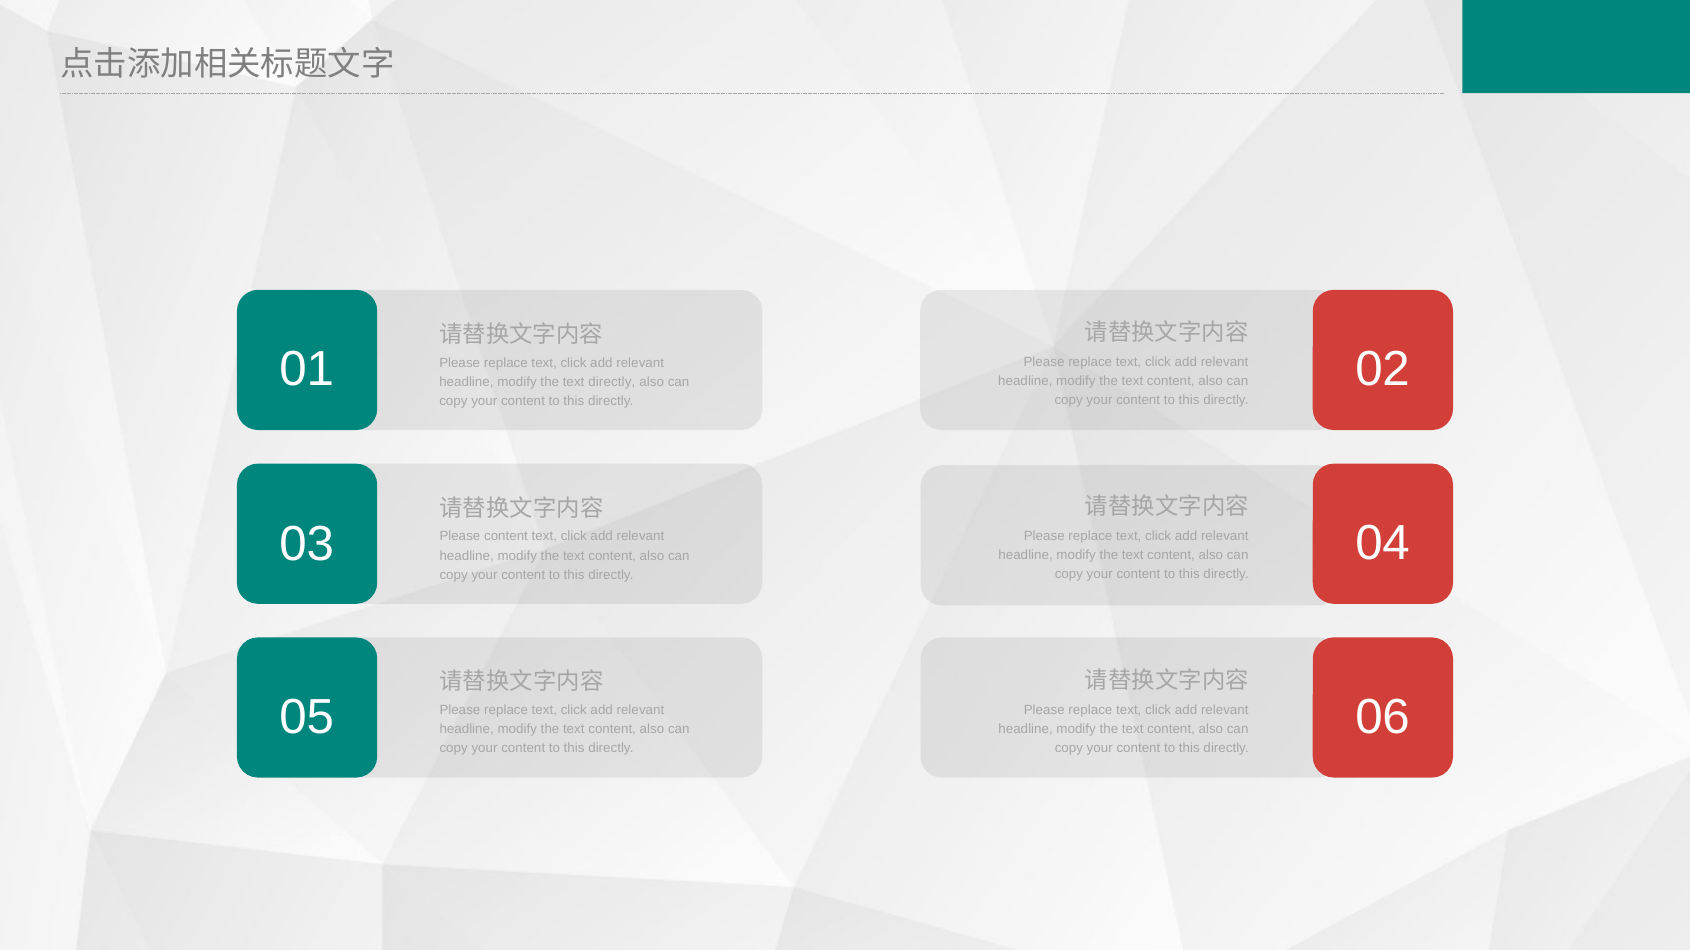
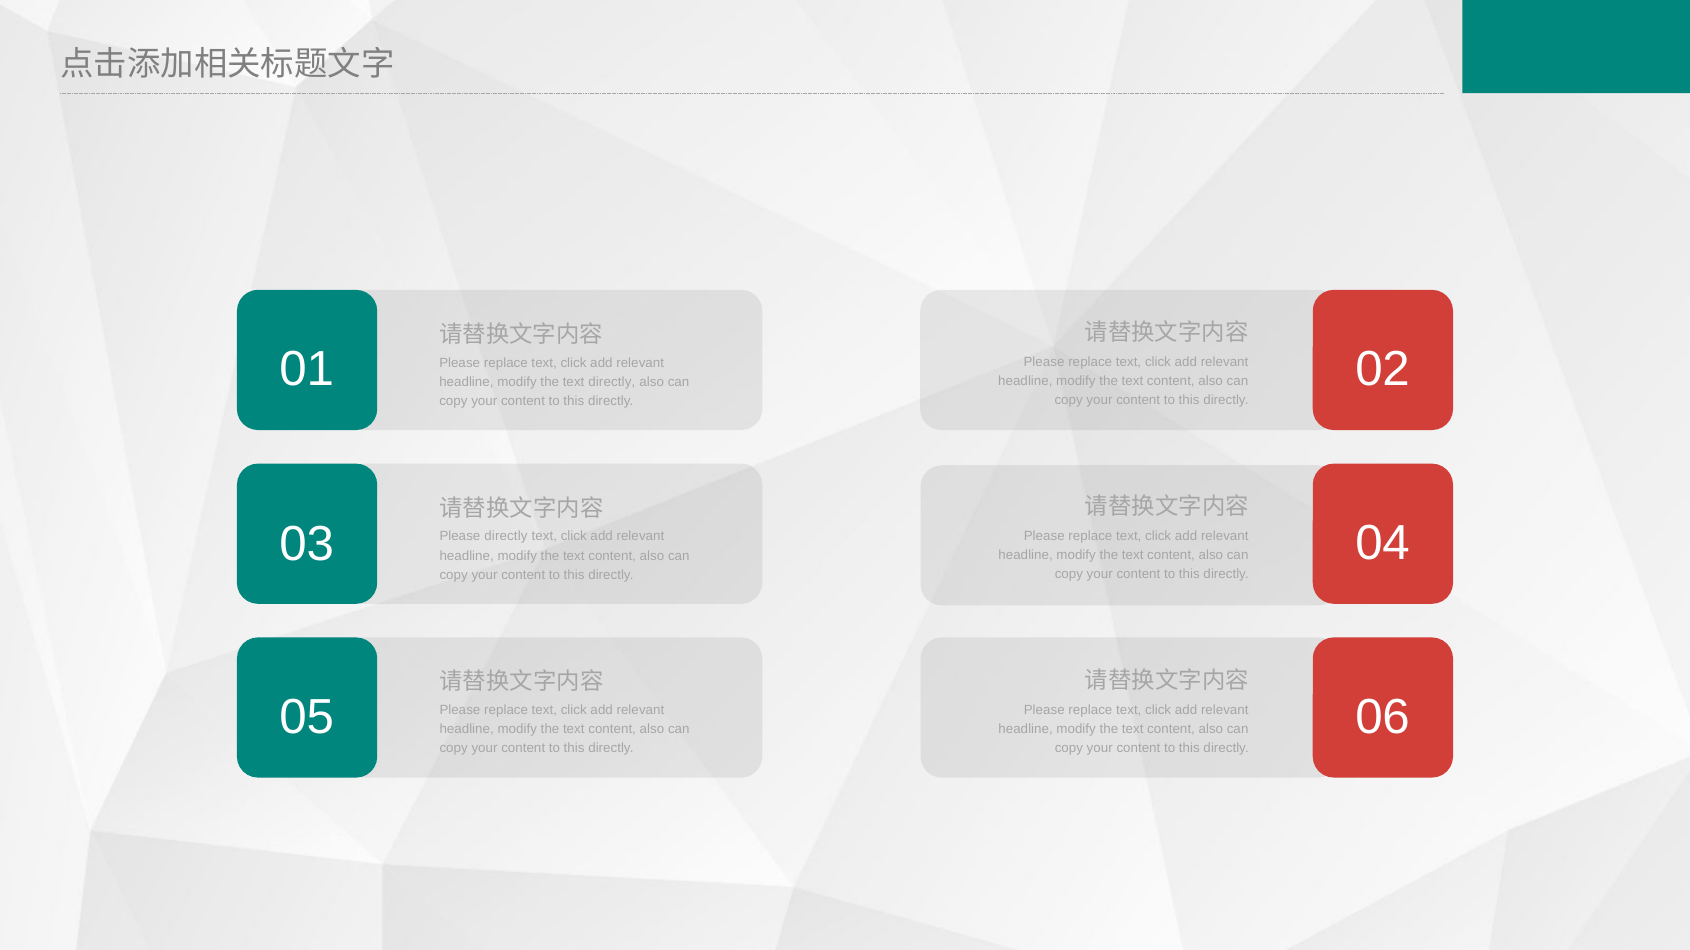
Please content: content -> directly (506, 537)
